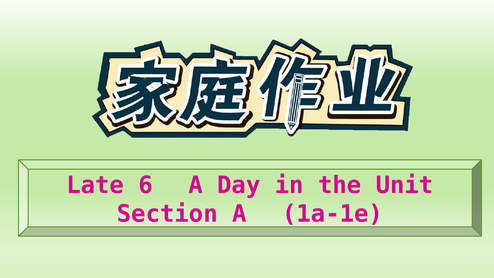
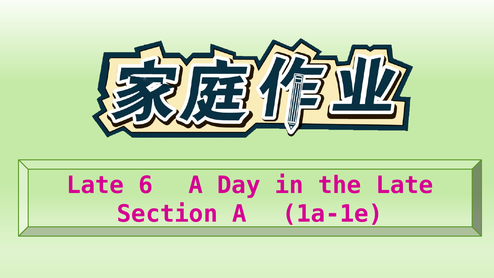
the Unit: Unit -> Late (404, 185)
